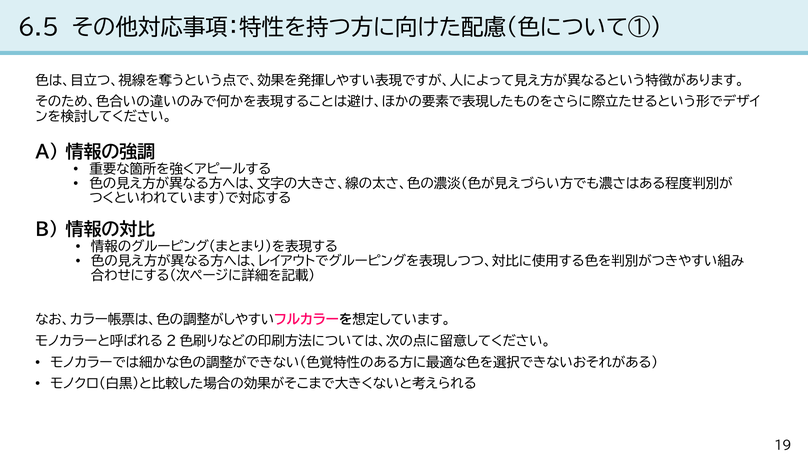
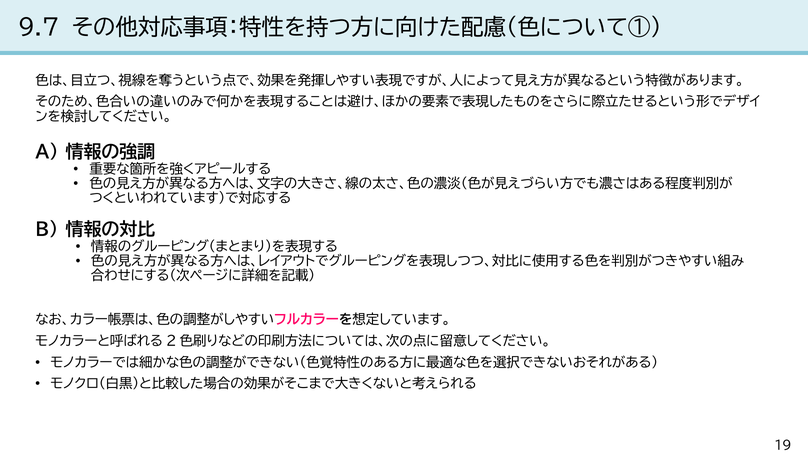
6.5: 6.5 -> 9.7 (38, 28)
